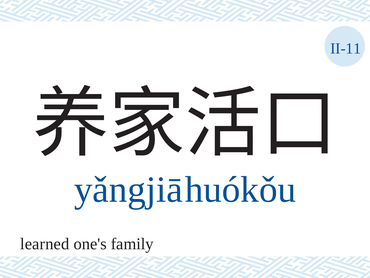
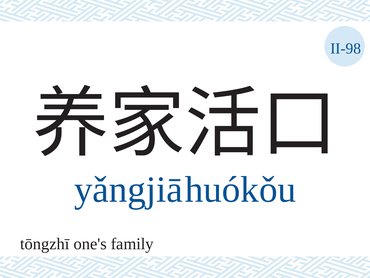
II-11: II-11 -> II-98 (346, 48)
learned: learned -> tōngzhī (45, 243)
